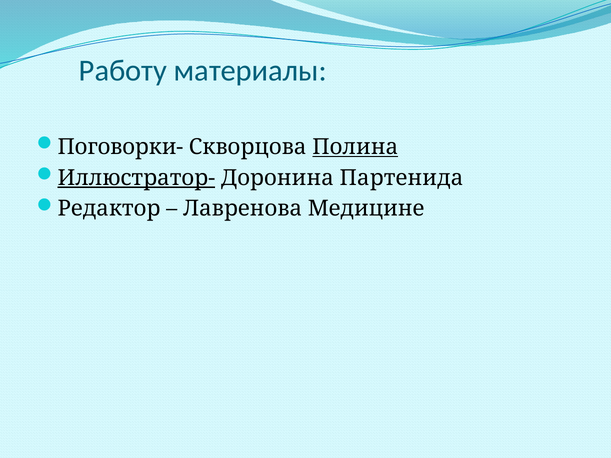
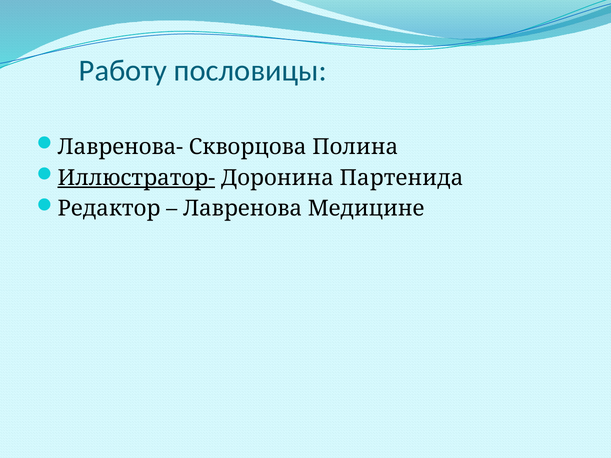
материалы: материалы -> пословицы (250, 71)
Поговорки-: Поговорки- -> Лавренова- (120, 147)
Полина underline: present -> none (355, 147)
